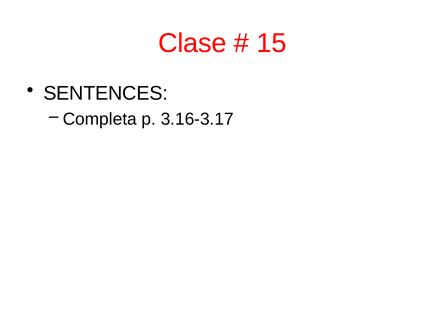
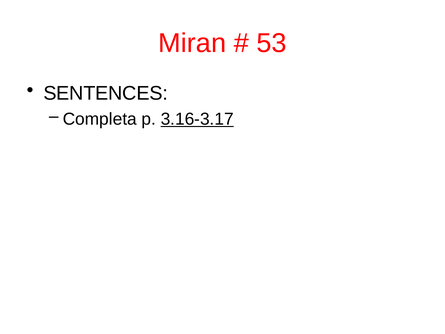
Clase: Clase -> Miran (192, 43)
15: 15 -> 53 (272, 43)
3.16-3.17 underline: none -> present (197, 119)
